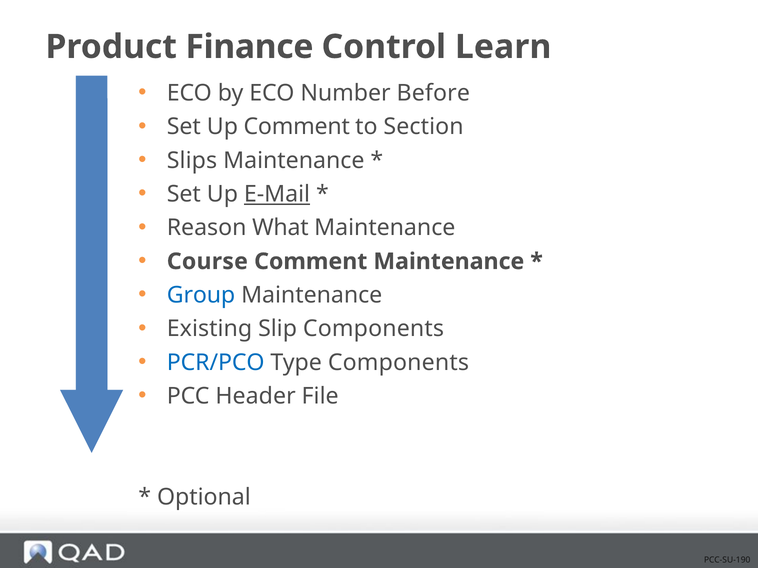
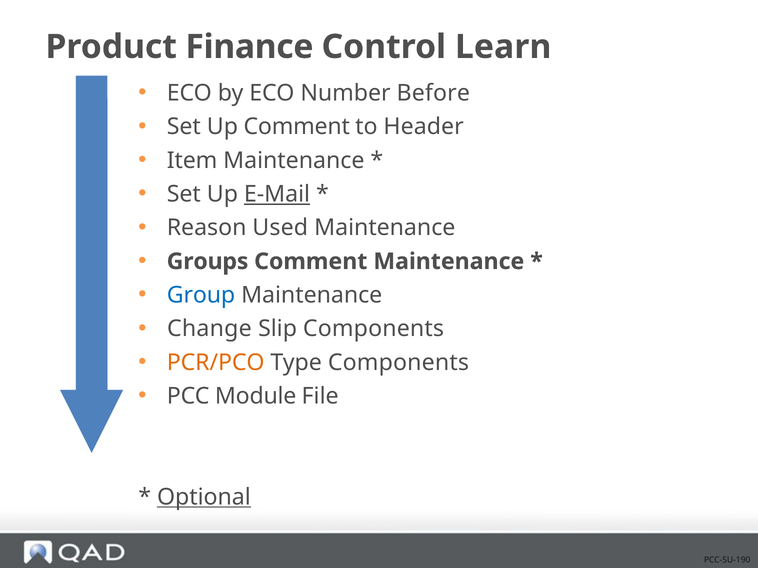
Section: Section -> Header (424, 127)
Slips: Slips -> Item (192, 161)
What: What -> Used (280, 228)
Course: Course -> Groups (208, 262)
Existing: Existing -> Change (209, 329)
PCR/PCO colour: blue -> orange (216, 363)
Header: Header -> Module (256, 396)
Optional underline: none -> present (204, 498)
